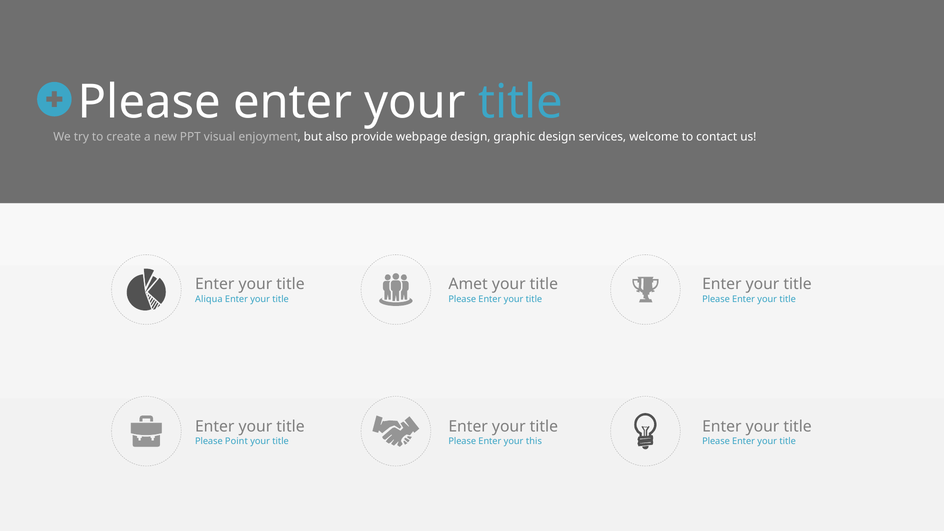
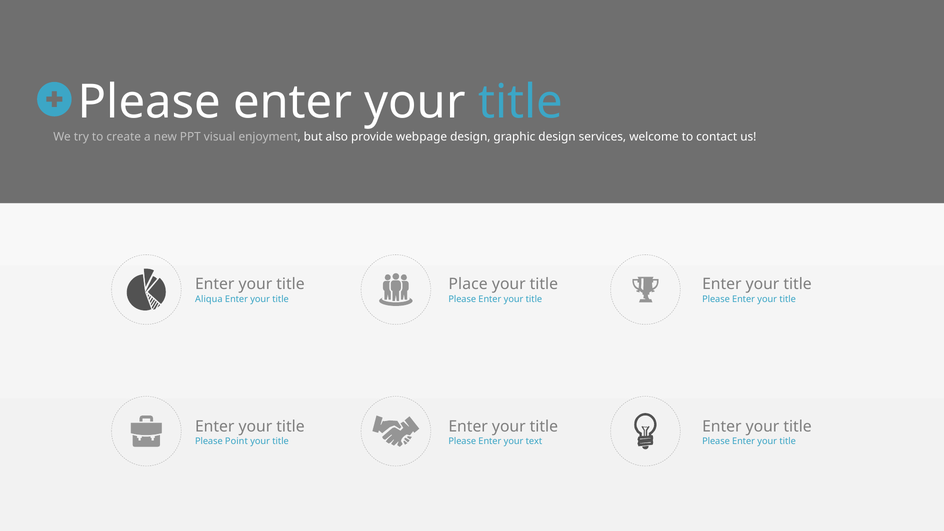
Amet: Amet -> Place (468, 284)
this: this -> text (534, 441)
